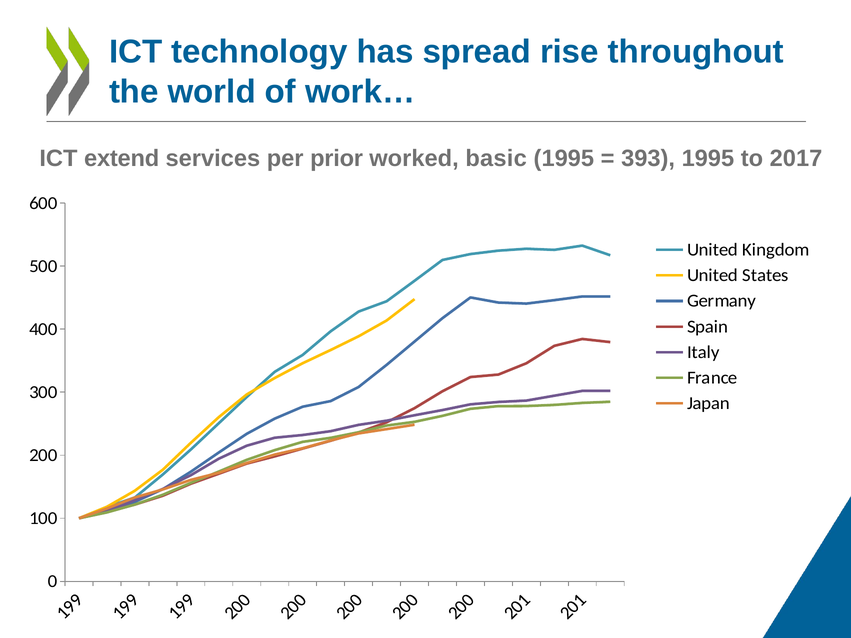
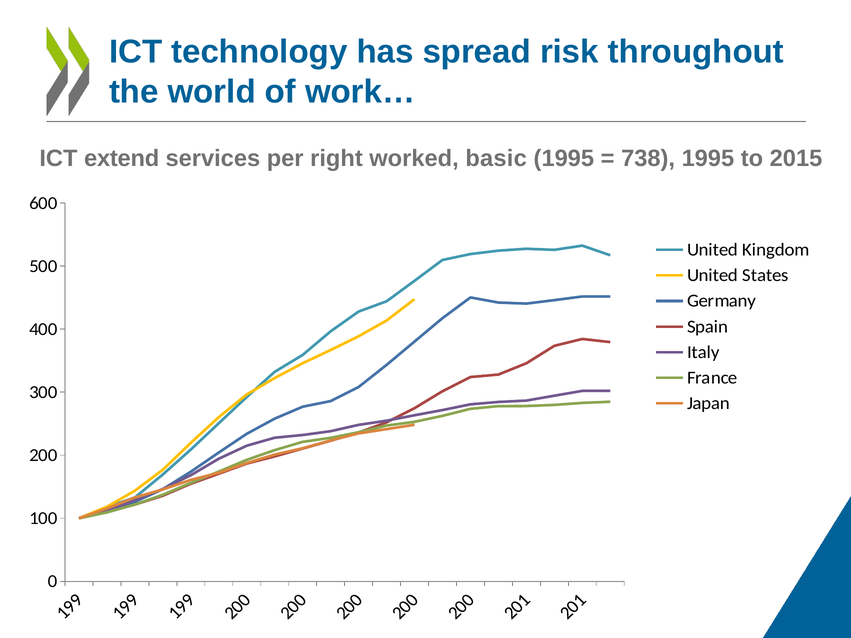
rise: rise -> risk (569, 52)
prior: prior -> right (336, 158)
393: 393 -> 738 (648, 158)
2017: 2017 -> 2015 (796, 158)
